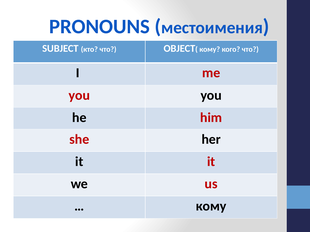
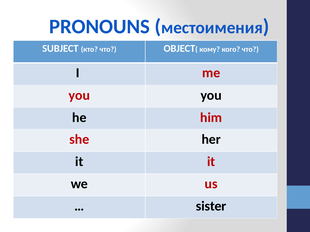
кому: кому -> sister (211, 207)
